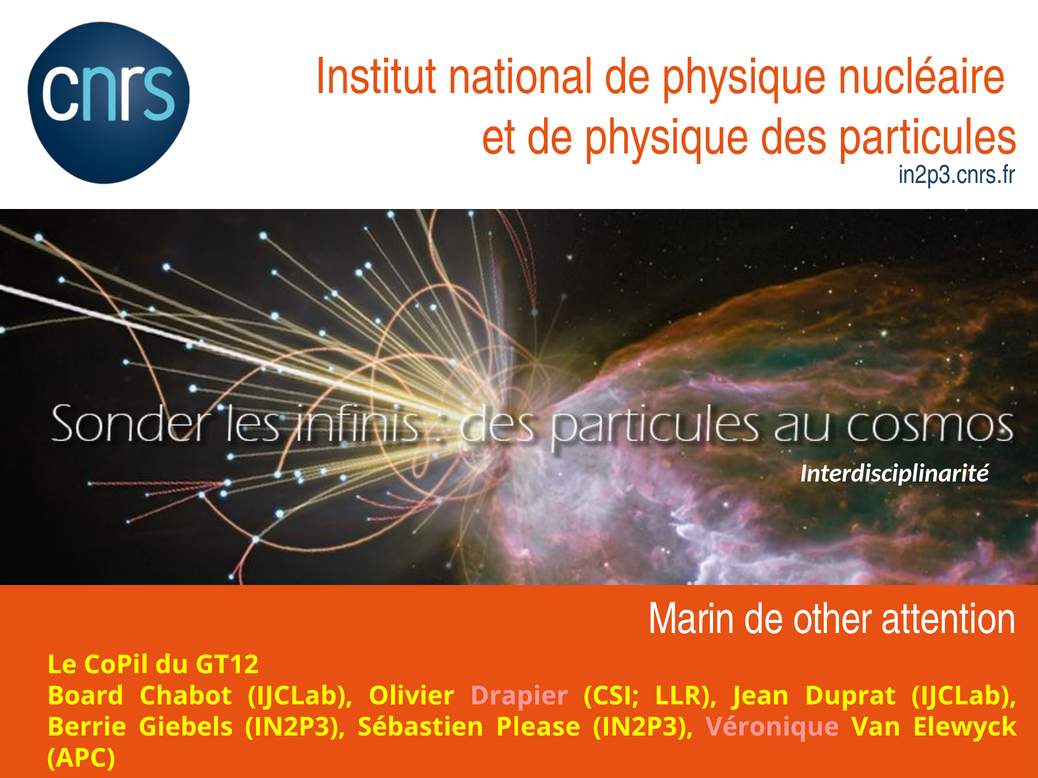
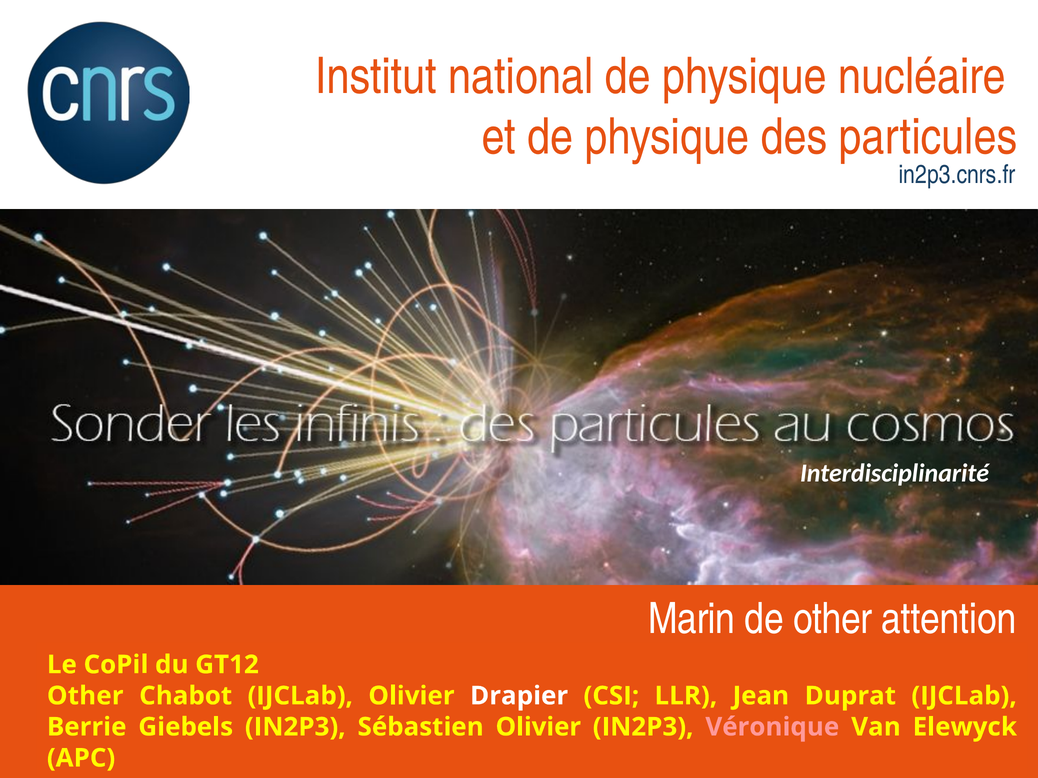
Board: Board -> Other (85, 696)
Drapier colour: pink -> white (519, 696)
Sébastien Please: Please -> Olivier (538, 727)
